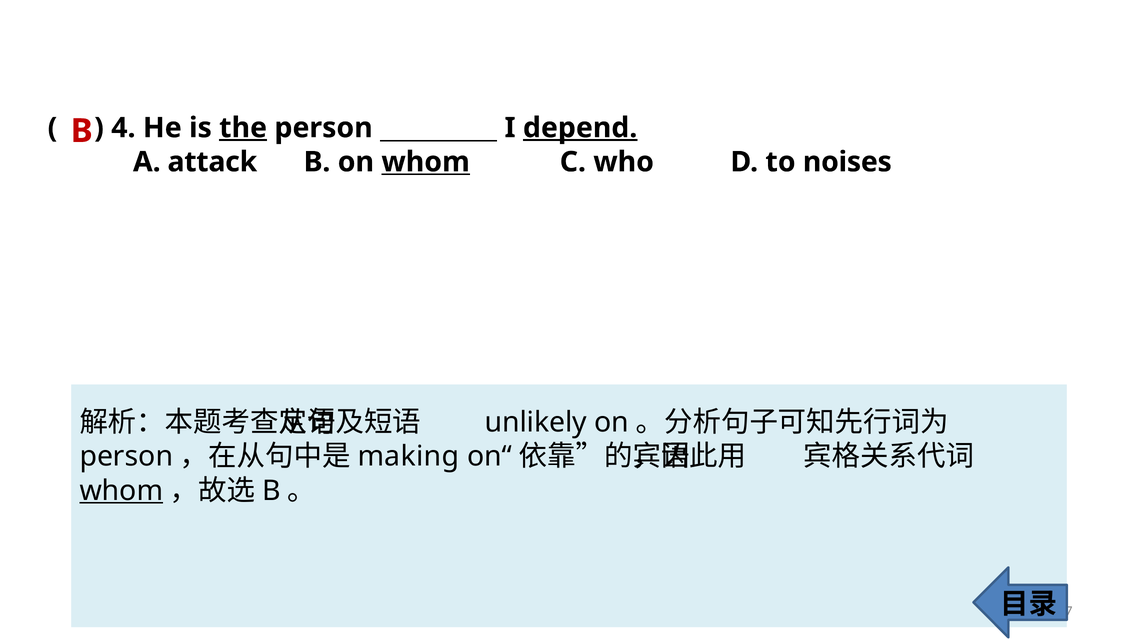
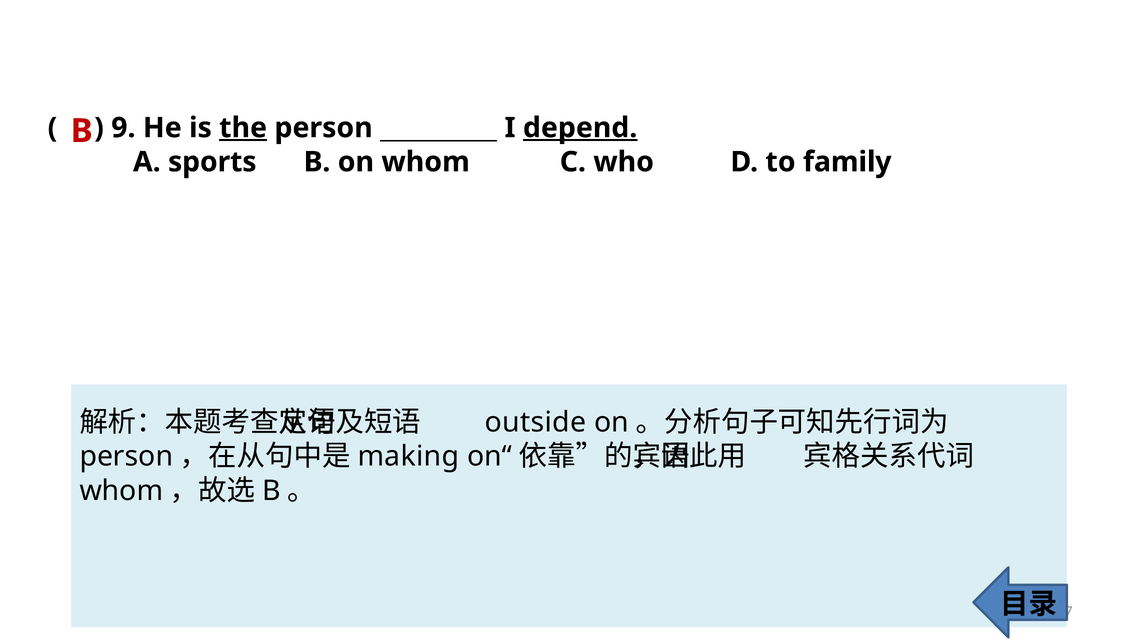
4: 4 -> 9 (123, 128)
attack: attack -> sports (212, 162)
whom underline: present -> none (426, 162)
noises: noises -> family (847, 162)
unlikely: unlikely -> outside (536, 422)
whom underline: present -> none (121, 491)
